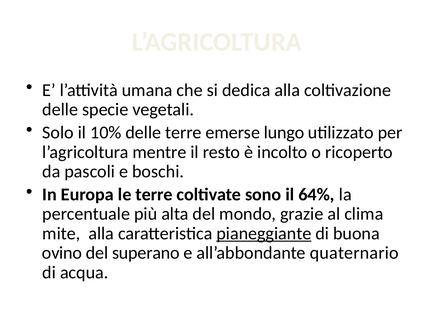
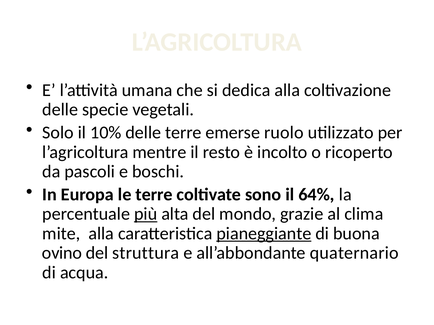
lungo: lungo -> ruolo (284, 133)
più underline: none -> present (146, 214)
superano: superano -> struttura (146, 253)
